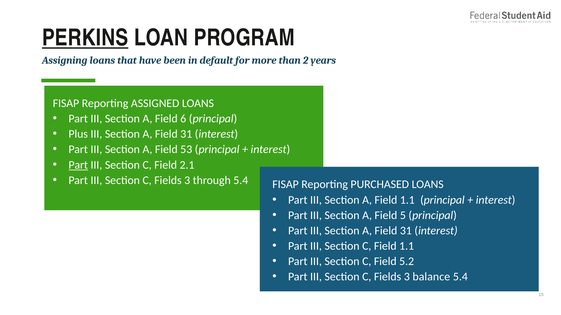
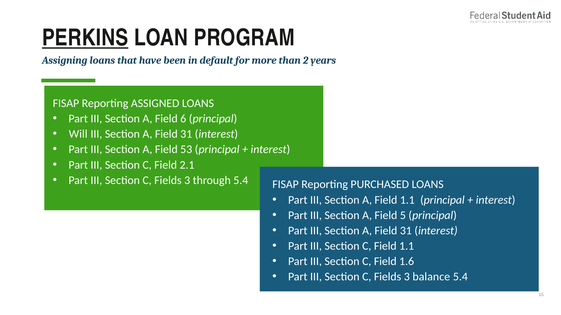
Plus: Plus -> Will (78, 134)
Part underline: present -> none (78, 165)
5.2: 5.2 -> 1.6 (407, 262)
